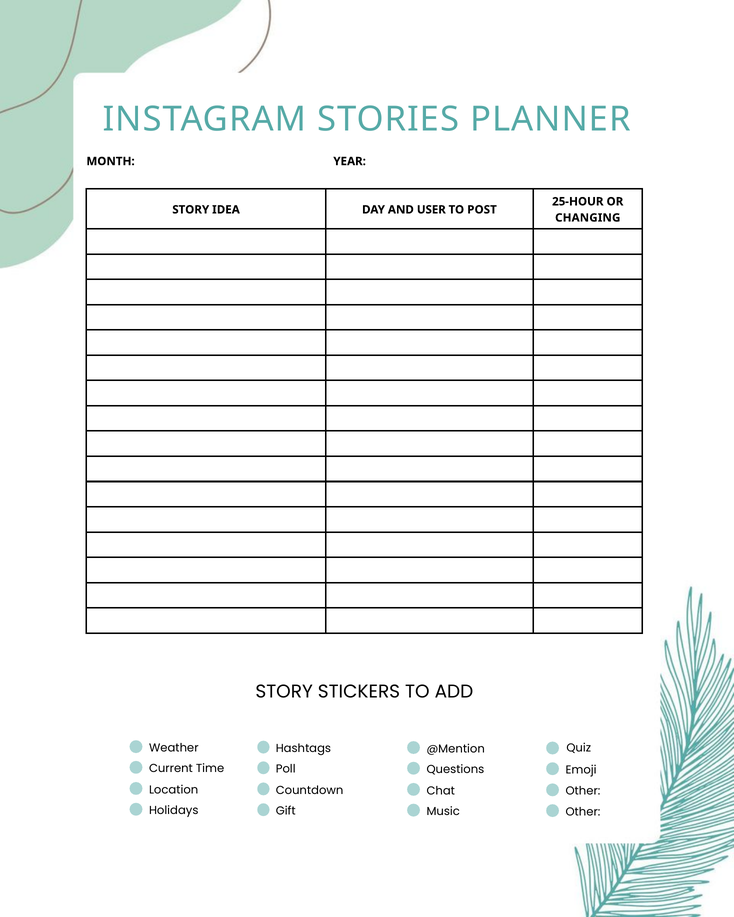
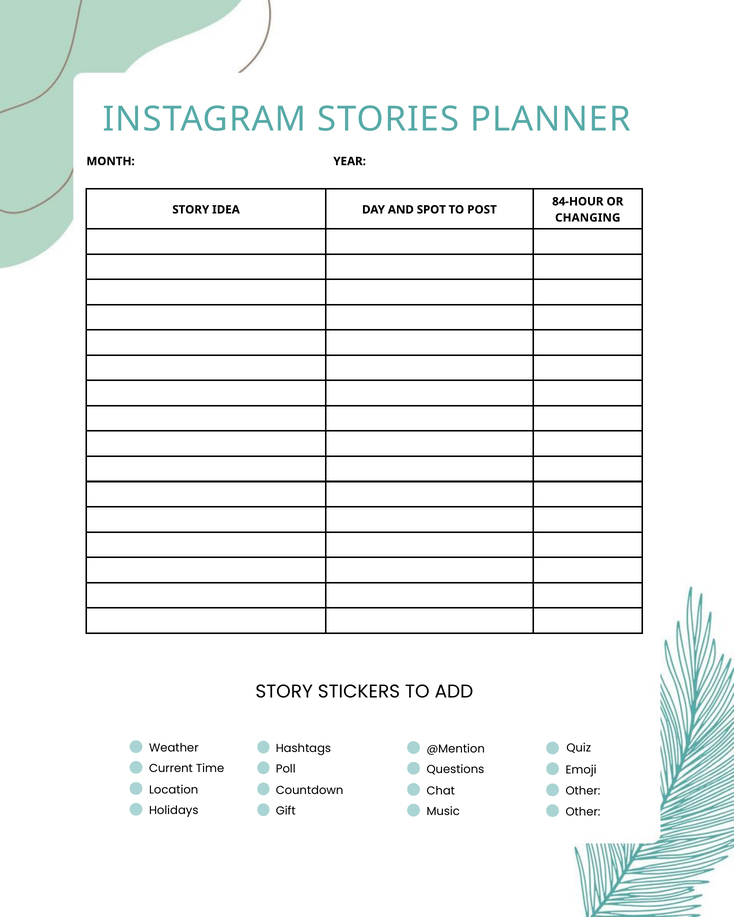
25-HOUR: 25-HOUR -> 84-HOUR (578, 202)
USER: USER -> SPOT (431, 210)
